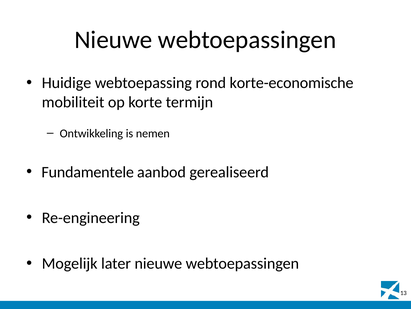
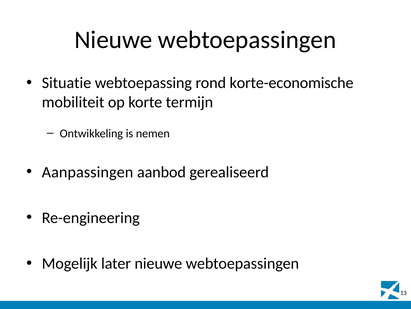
Huidige: Huidige -> Situatie (66, 83)
Fundamentele: Fundamentele -> Aanpassingen (88, 172)
